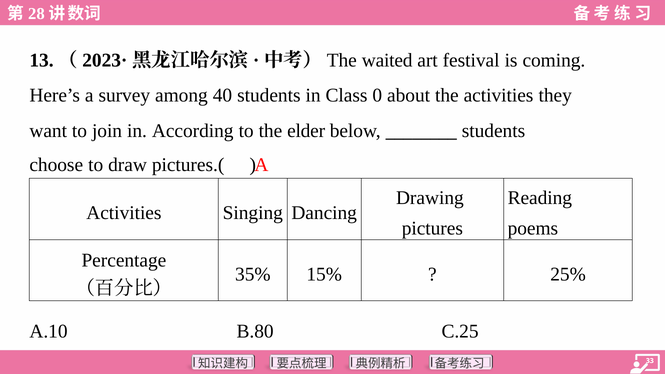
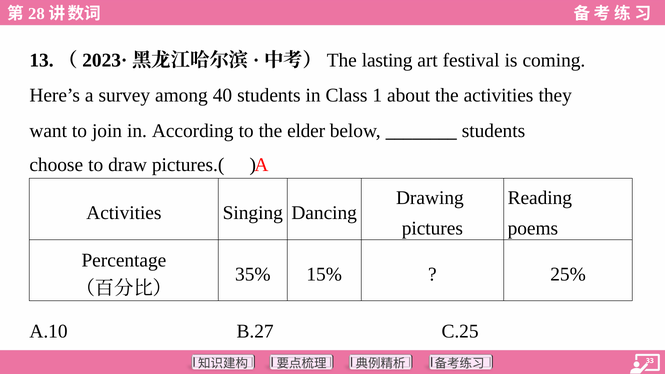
waited: waited -> lasting (387, 60)
0: 0 -> 1 (377, 96)
B.80: B.80 -> B.27 (255, 332)
